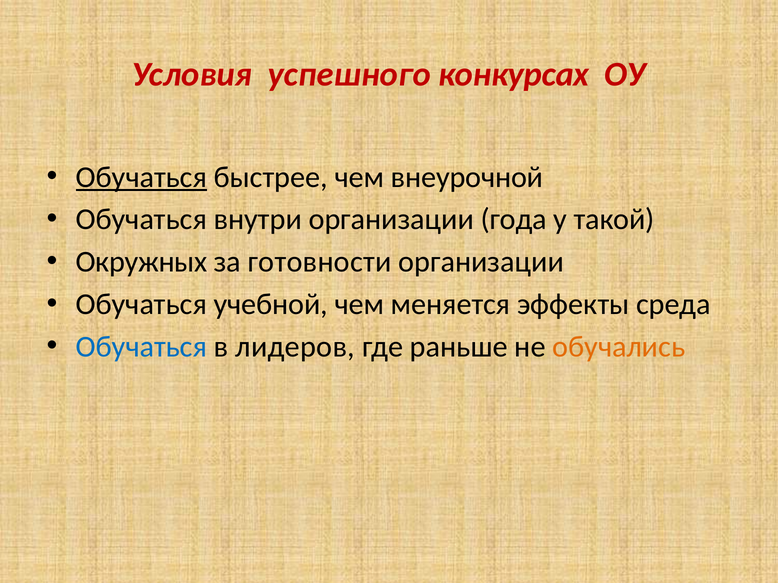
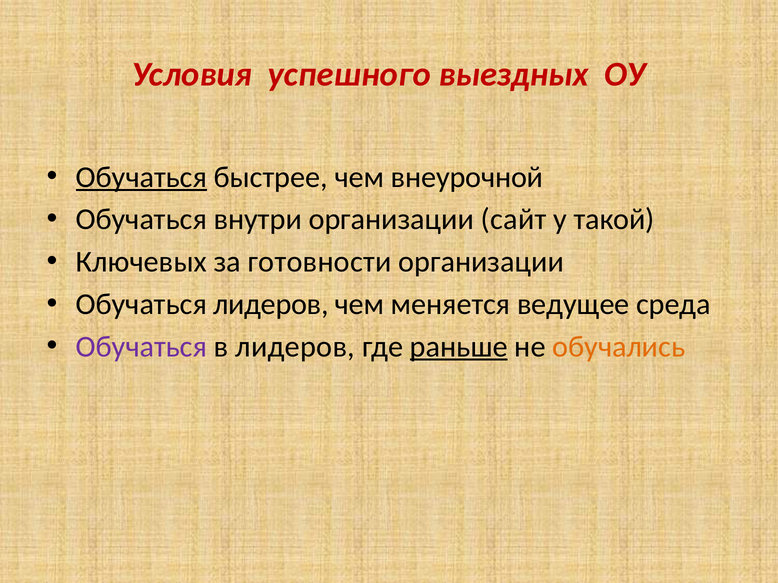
конкурсах: конкурсах -> выездных (514, 74)
года: года -> сайт (514, 220)
Окружных: Окружных -> Ключевых (141, 262)
Обучаться учебной: учебной -> лидеров (271, 304)
эффекты: эффекты -> ведущее (573, 304)
Обучаться colour: blue -> purple (141, 347)
раньше underline: none -> present (459, 347)
